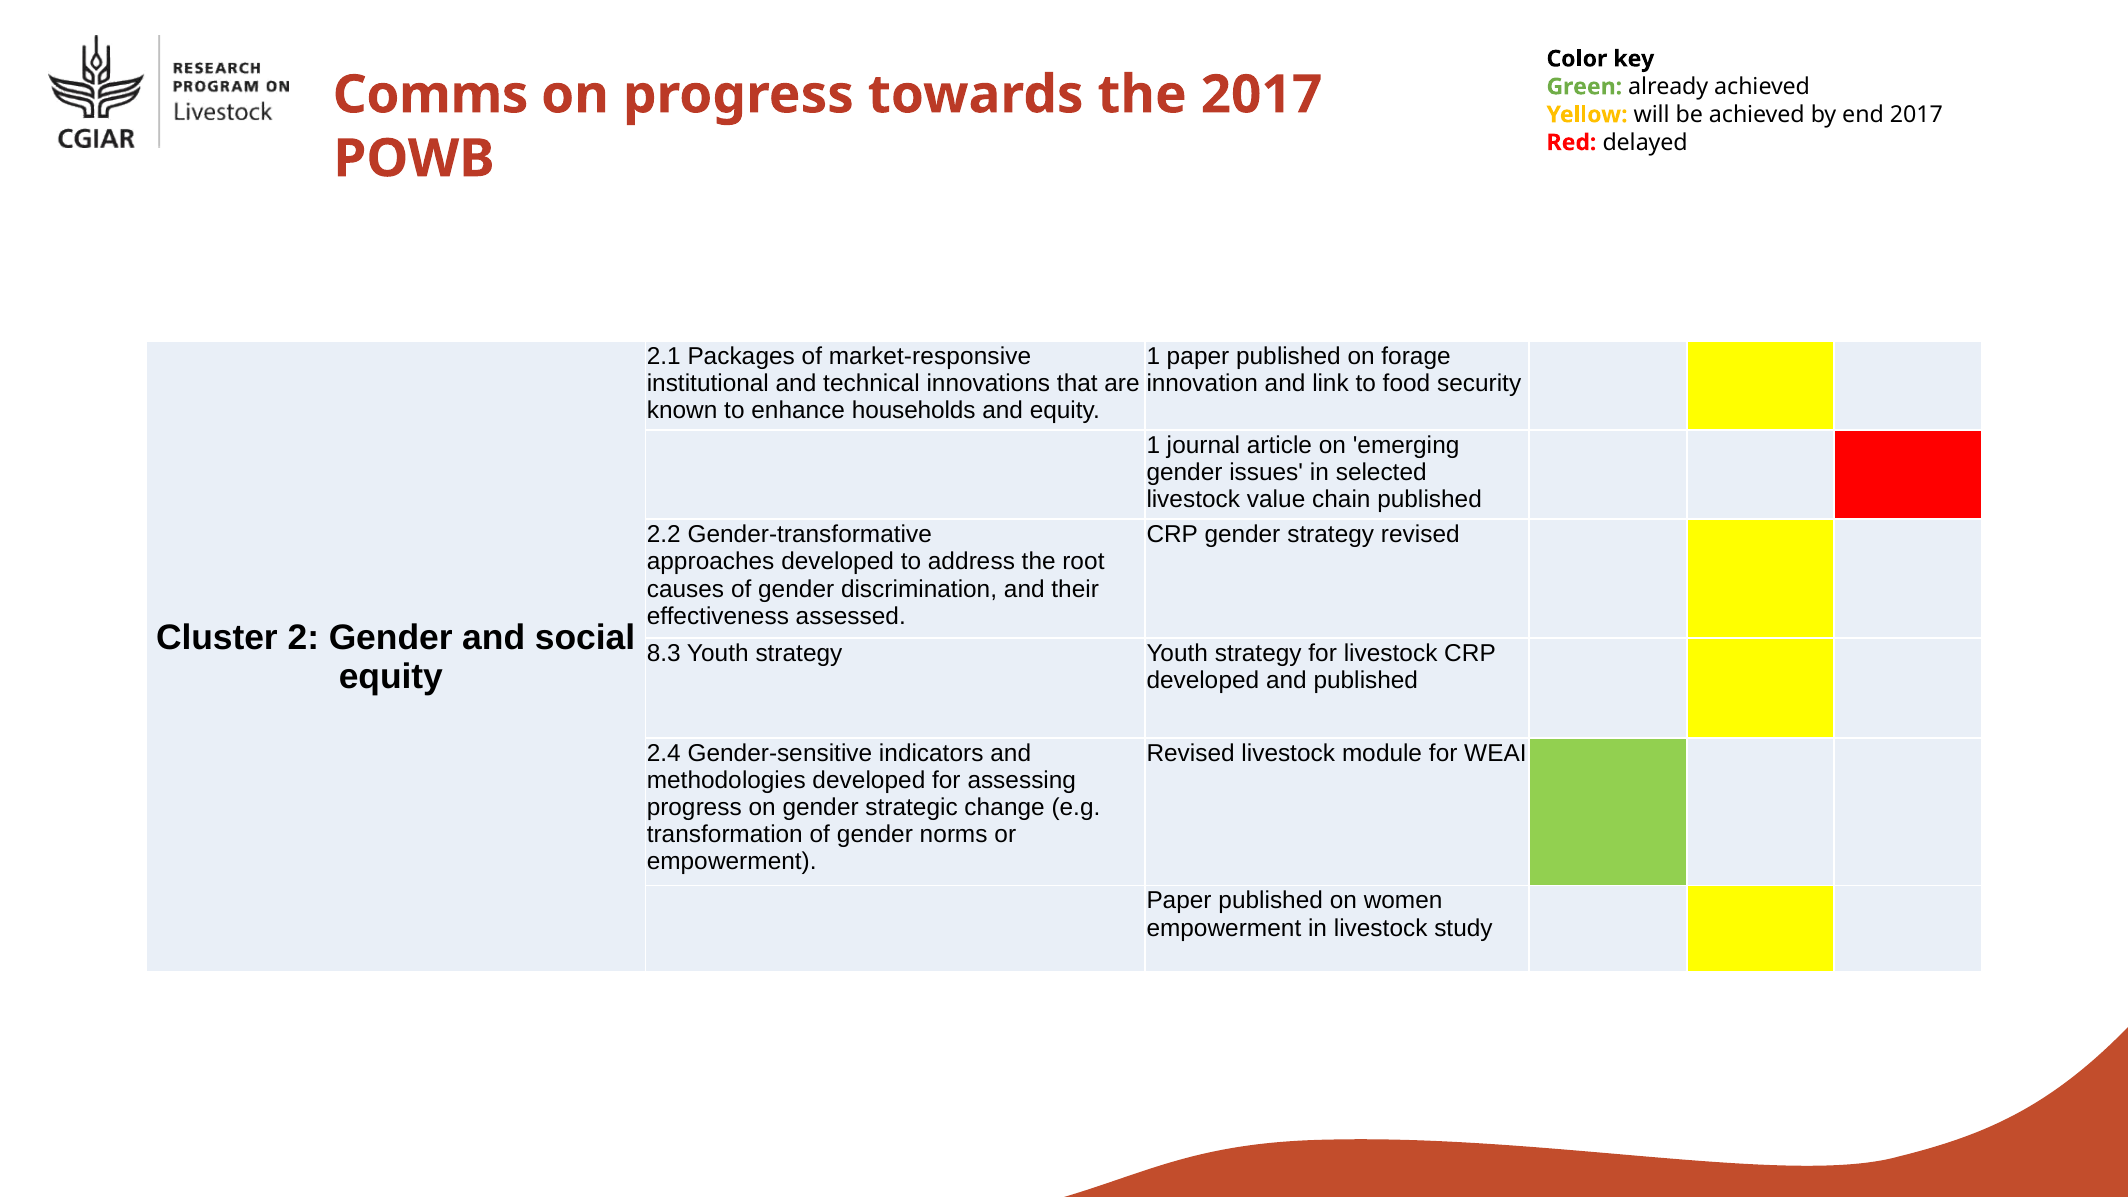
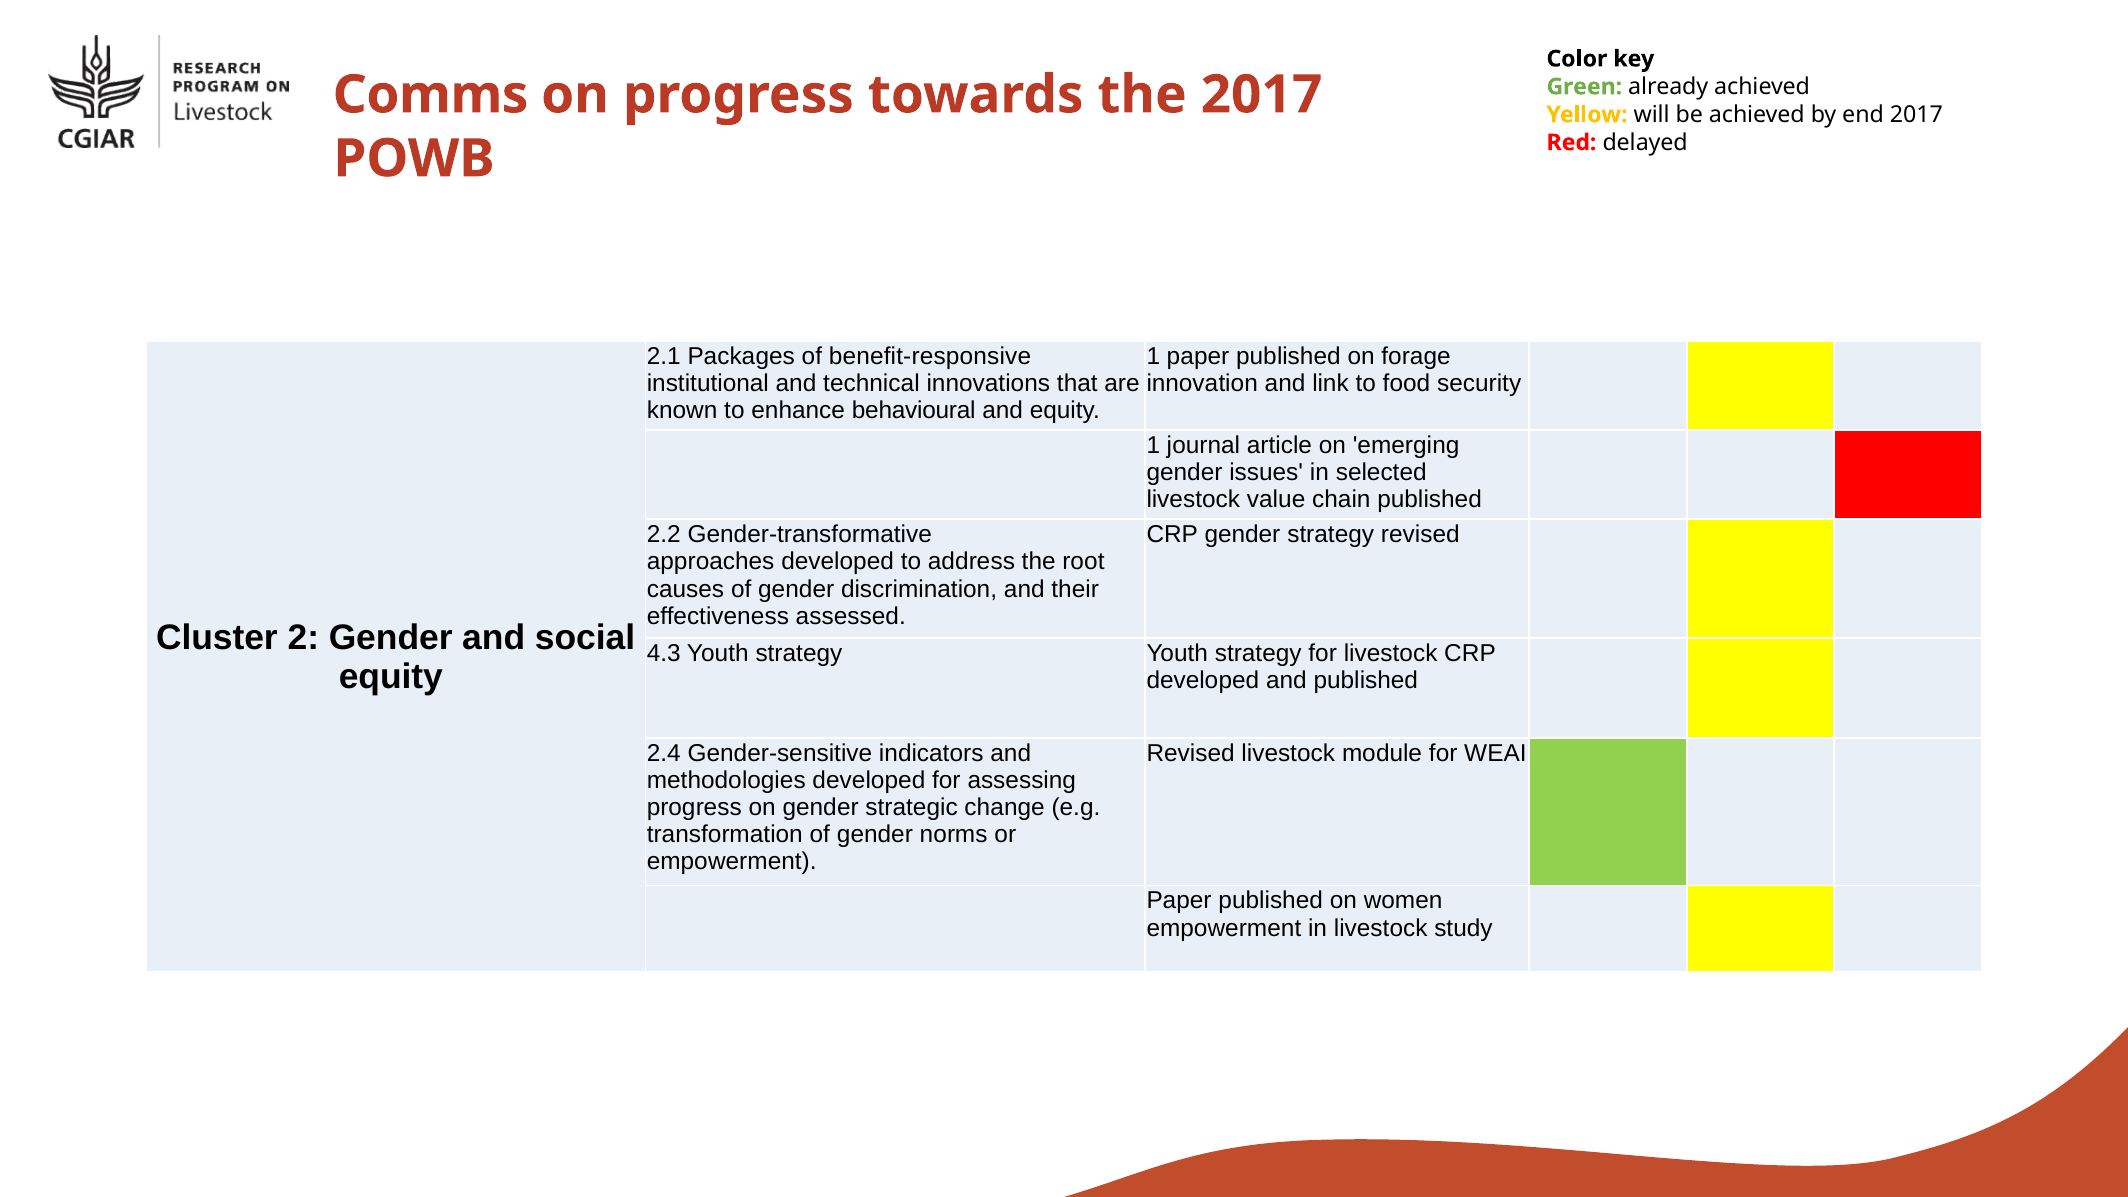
market-responsive: market-responsive -> benefit-responsive (930, 356)
households: households -> behavioural (914, 410)
8.3: 8.3 -> 4.3 (664, 653)
